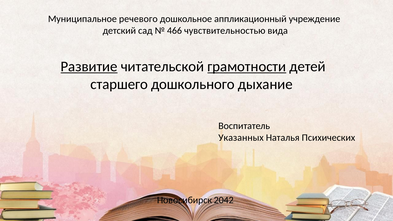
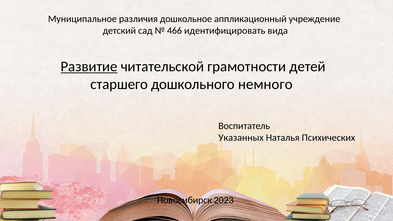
речевого: речевого -> различия (138, 19)
чувствительностью: чувствительностью -> идентифицировать (225, 31)
грамотности underline: present -> none (247, 67)
дыхание: дыхание -> немного (265, 84)
2042: 2042 -> 2023 (224, 200)
